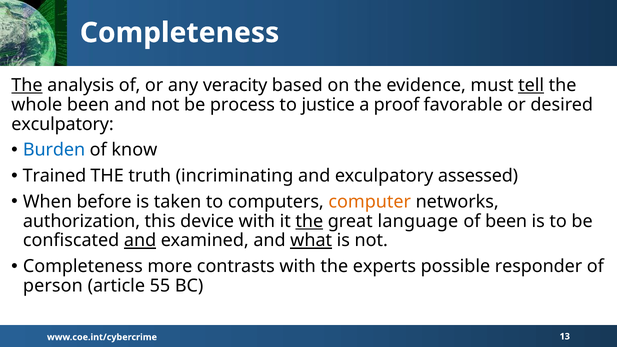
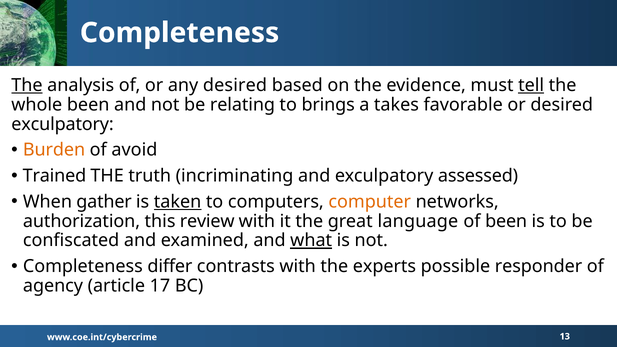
any veracity: veracity -> desired (235, 85)
process: process -> relating (242, 105)
justice: justice -> brings (328, 105)
proof: proof -> takes (396, 105)
Burden colour: blue -> orange (54, 150)
know: know -> avoid (134, 150)
before: before -> gather (104, 202)
taken underline: none -> present (178, 202)
device: device -> review (207, 221)
the underline: present -> none (309, 221)
and underline: present -> none (140, 241)
more: more -> differ (170, 266)
person: person -> agency (53, 286)
55: 55 -> 17 (160, 286)
